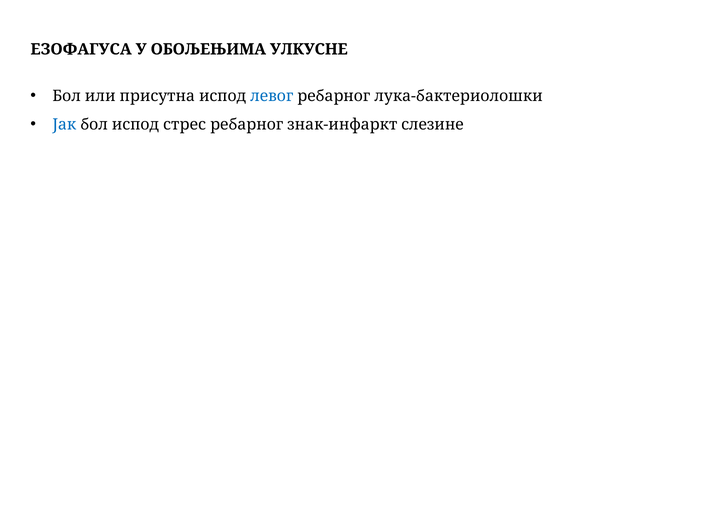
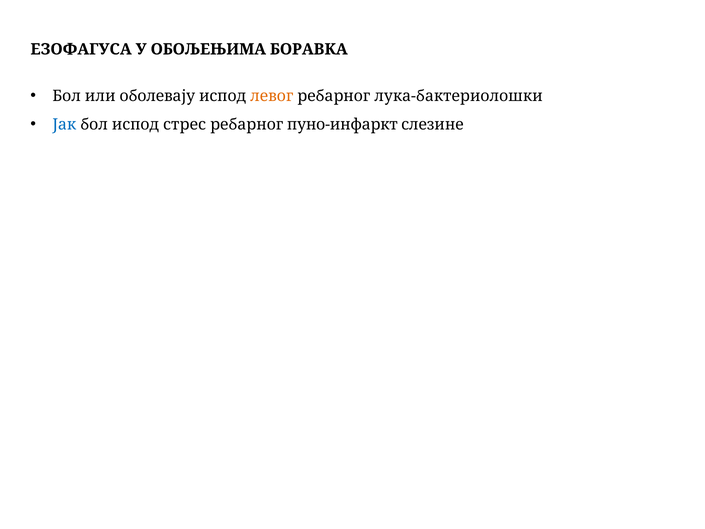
УЛКУСНЕ: УЛКУСНЕ -> БОРАВКА (309, 49)
присутна: присутна -> оболевају (157, 96)
левог colour: blue -> orange (272, 96)
знак-инфаркт: знак-инфаркт -> пуно-инфаркт (342, 124)
